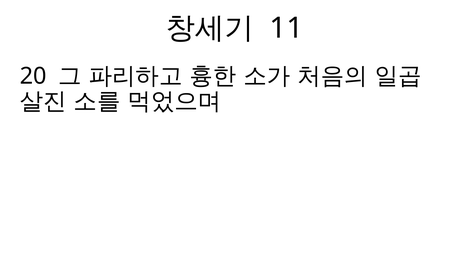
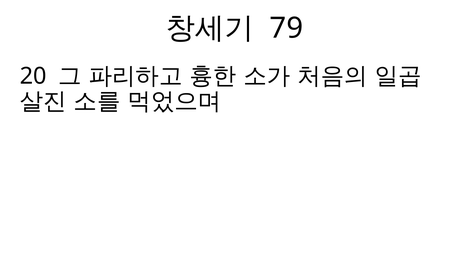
11: 11 -> 79 (286, 28)
